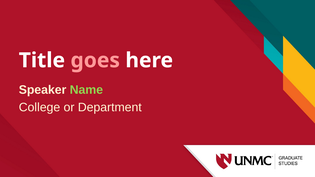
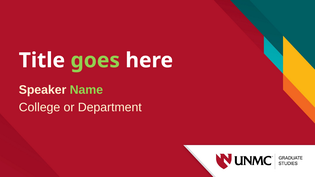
goes colour: pink -> light green (95, 60)
